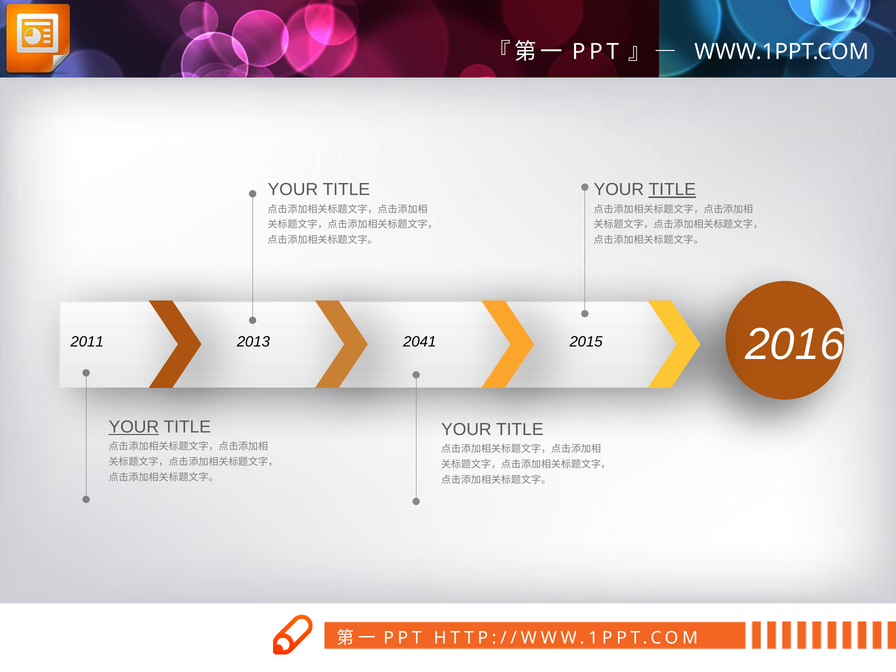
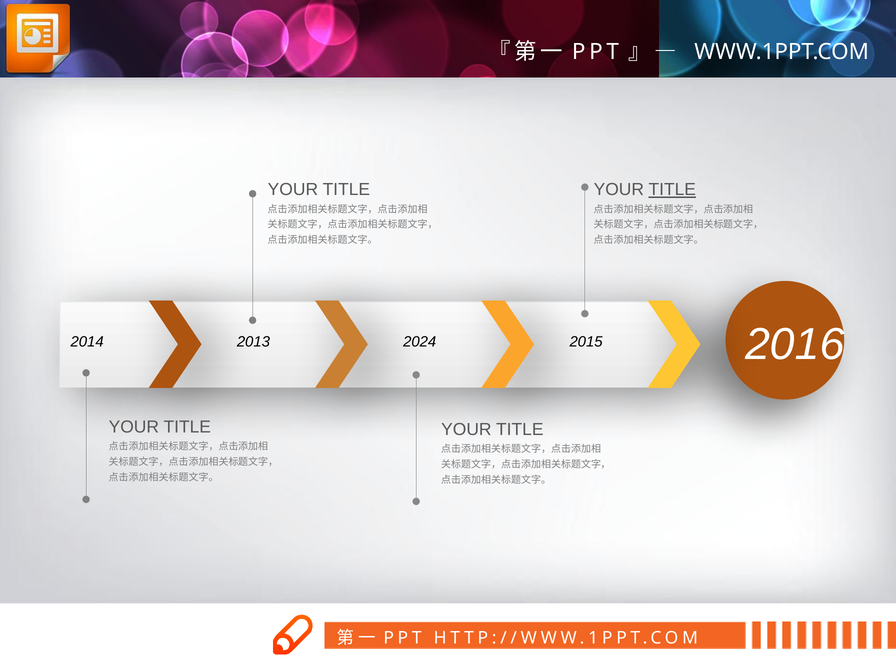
2011: 2011 -> 2014 (87, 342)
2041: 2041 -> 2024 (420, 342)
YOUR underline: present -> none (134, 427)
